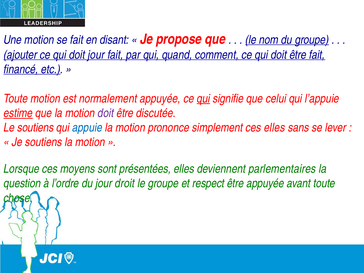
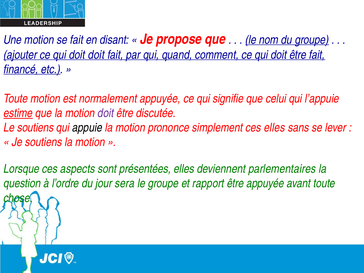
doit jour: jour -> doit (96, 55)
qui underline: present -> none (203, 99)
appuie colour: blue -> black (87, 128)
moyens: moyens -> aspects (78, 169)
droit: droit -> sera (125, 183)
respect: respect -> rapport (208, 183)
